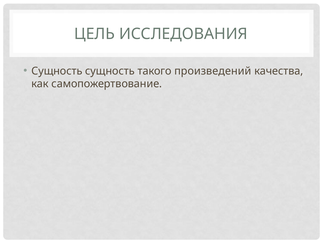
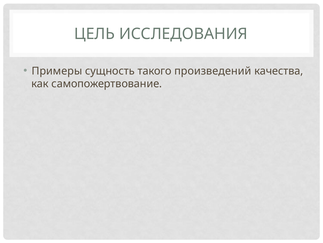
Сущность: Сущность -> Примеры (57, 71)
